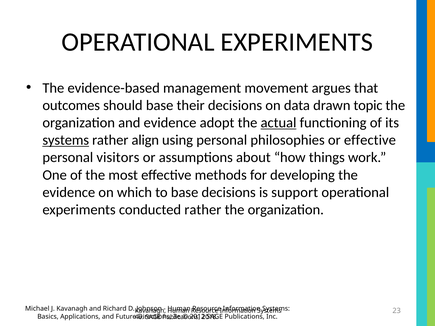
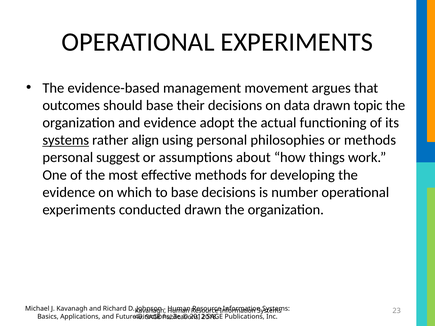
actual underline: present -> none (279, 123)
or effective: effective -> methods (370, 140)
visitors: visitors -> suggest (118, 158)
support: support -> number (295, 192)
conducted rather: rather -> drawn (203, 210)
